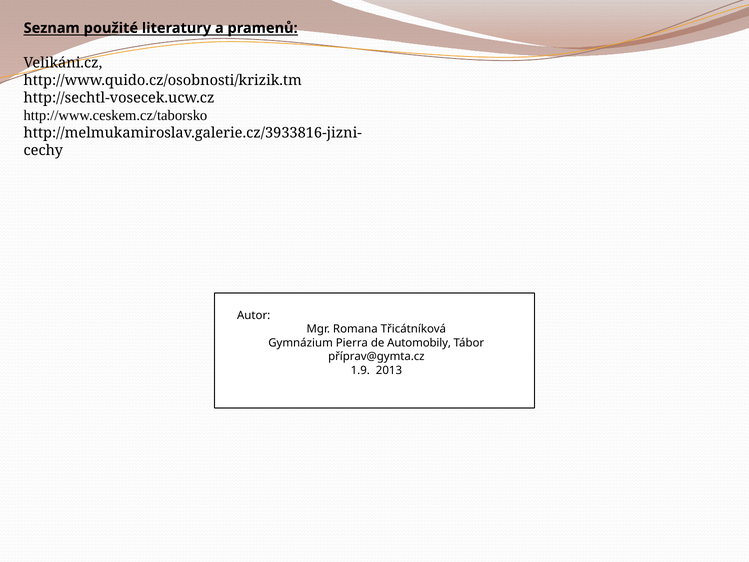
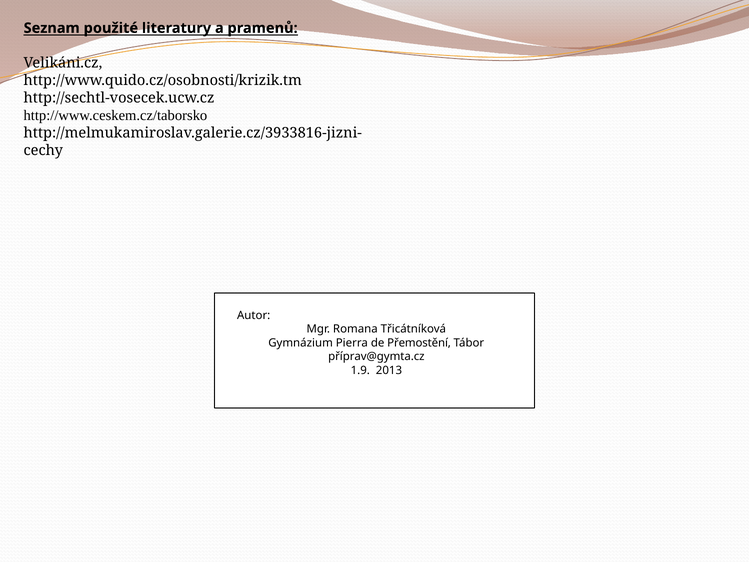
Automobily: Automobily -> Přemostění (419, 343)
